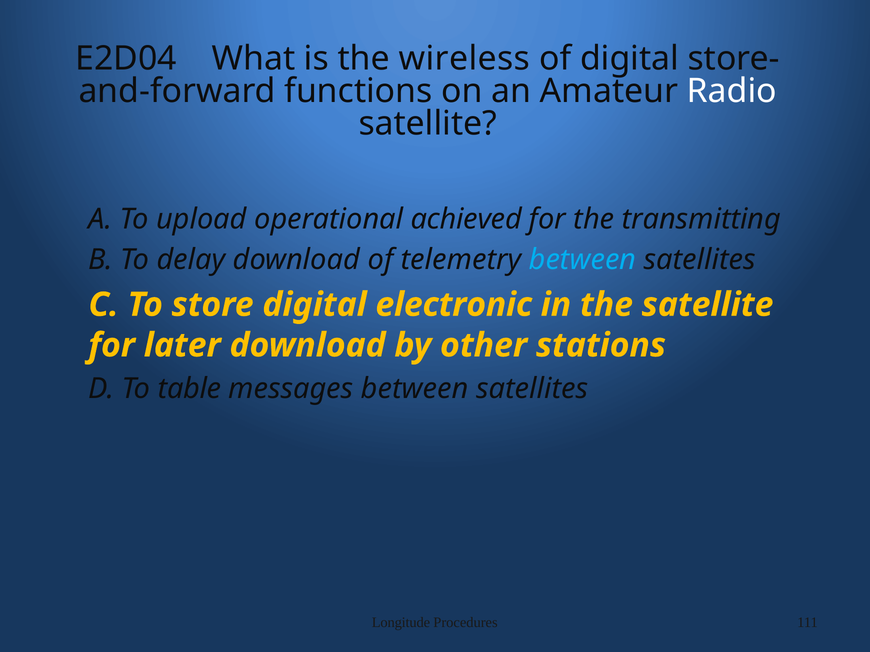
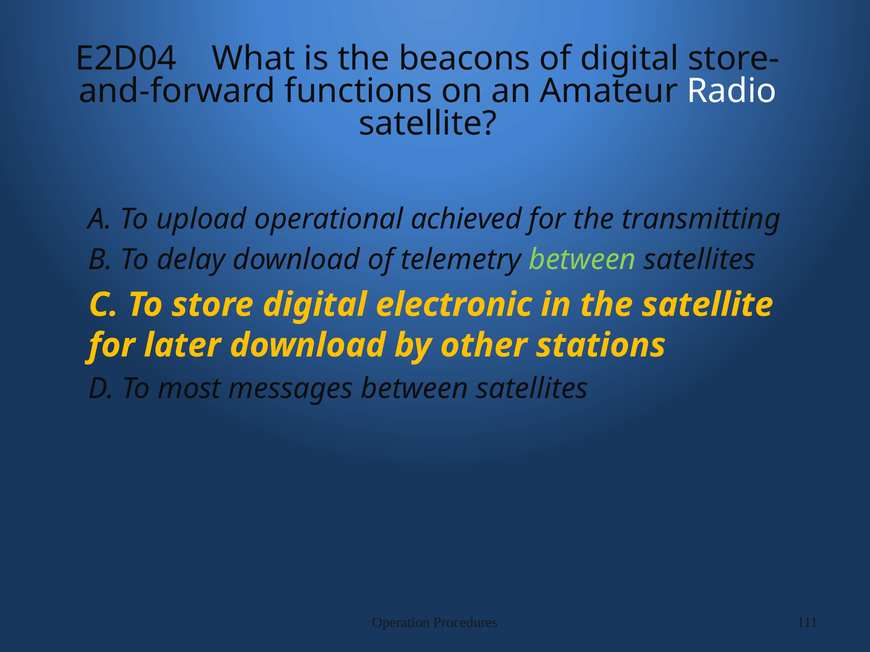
wireless: wireless -> beacons (465, 59)
between colour: light blue -> light green (583, 260)
table: table -> most (190, 389)
Longitude: Longitude -> Operation (401, 623)
